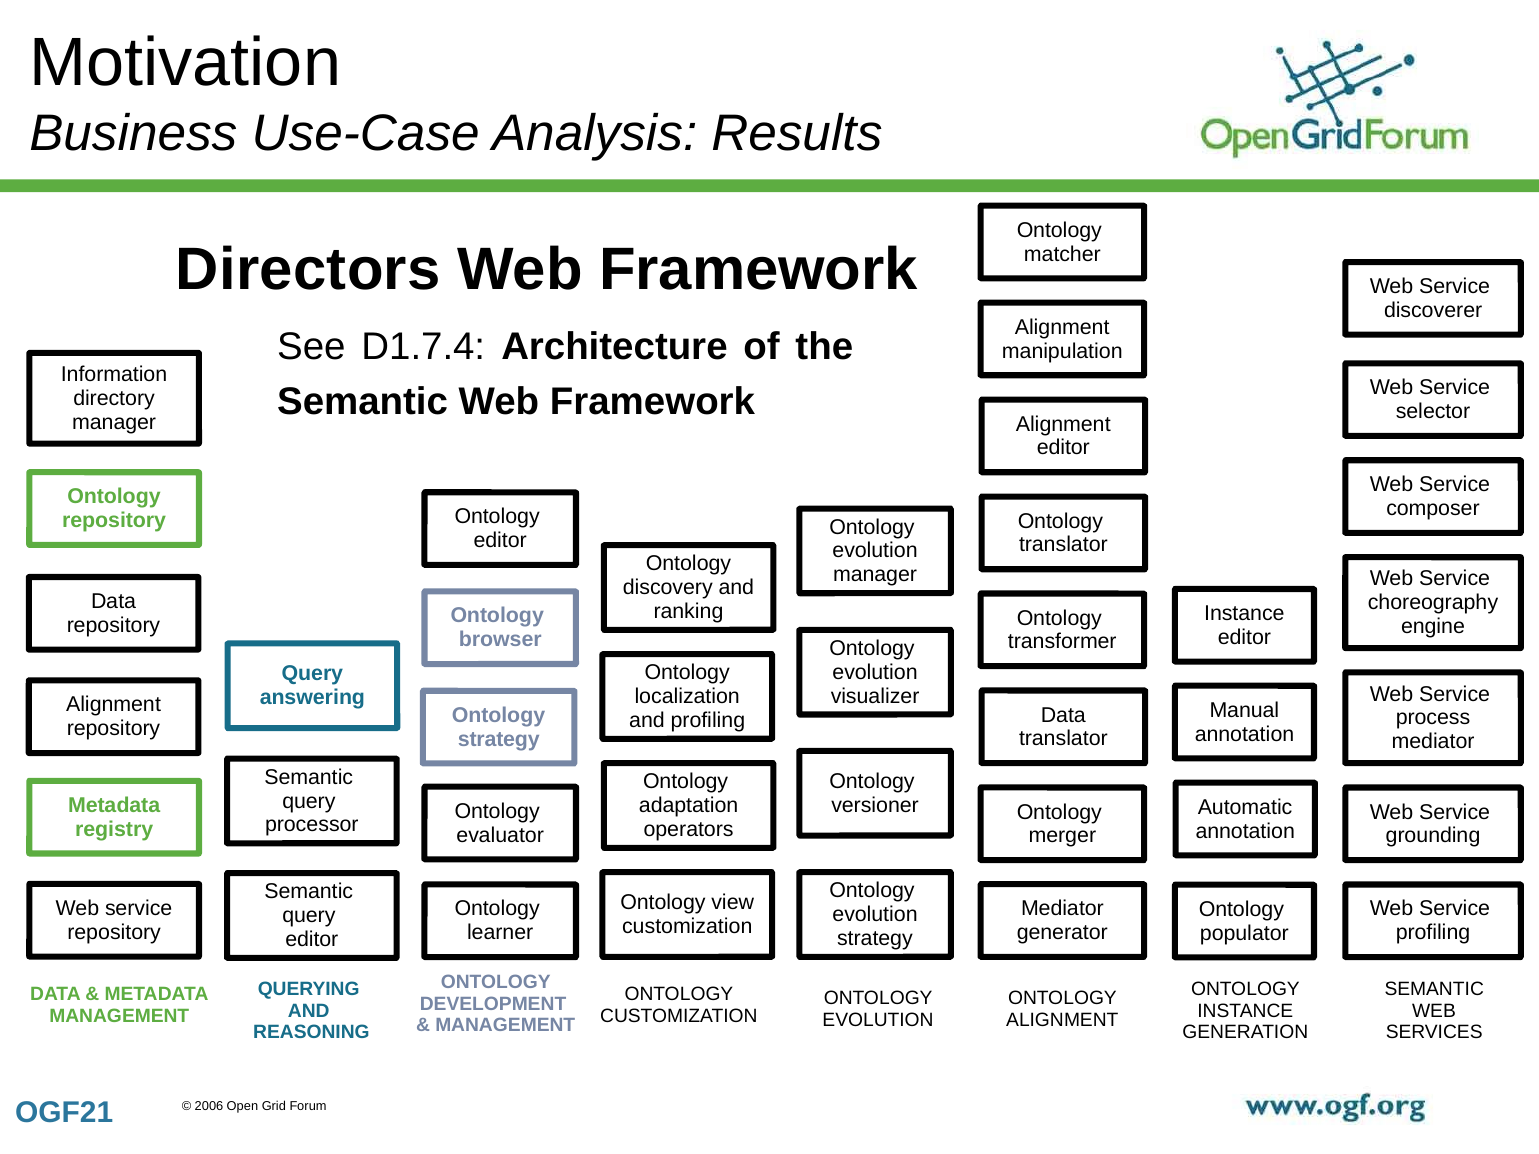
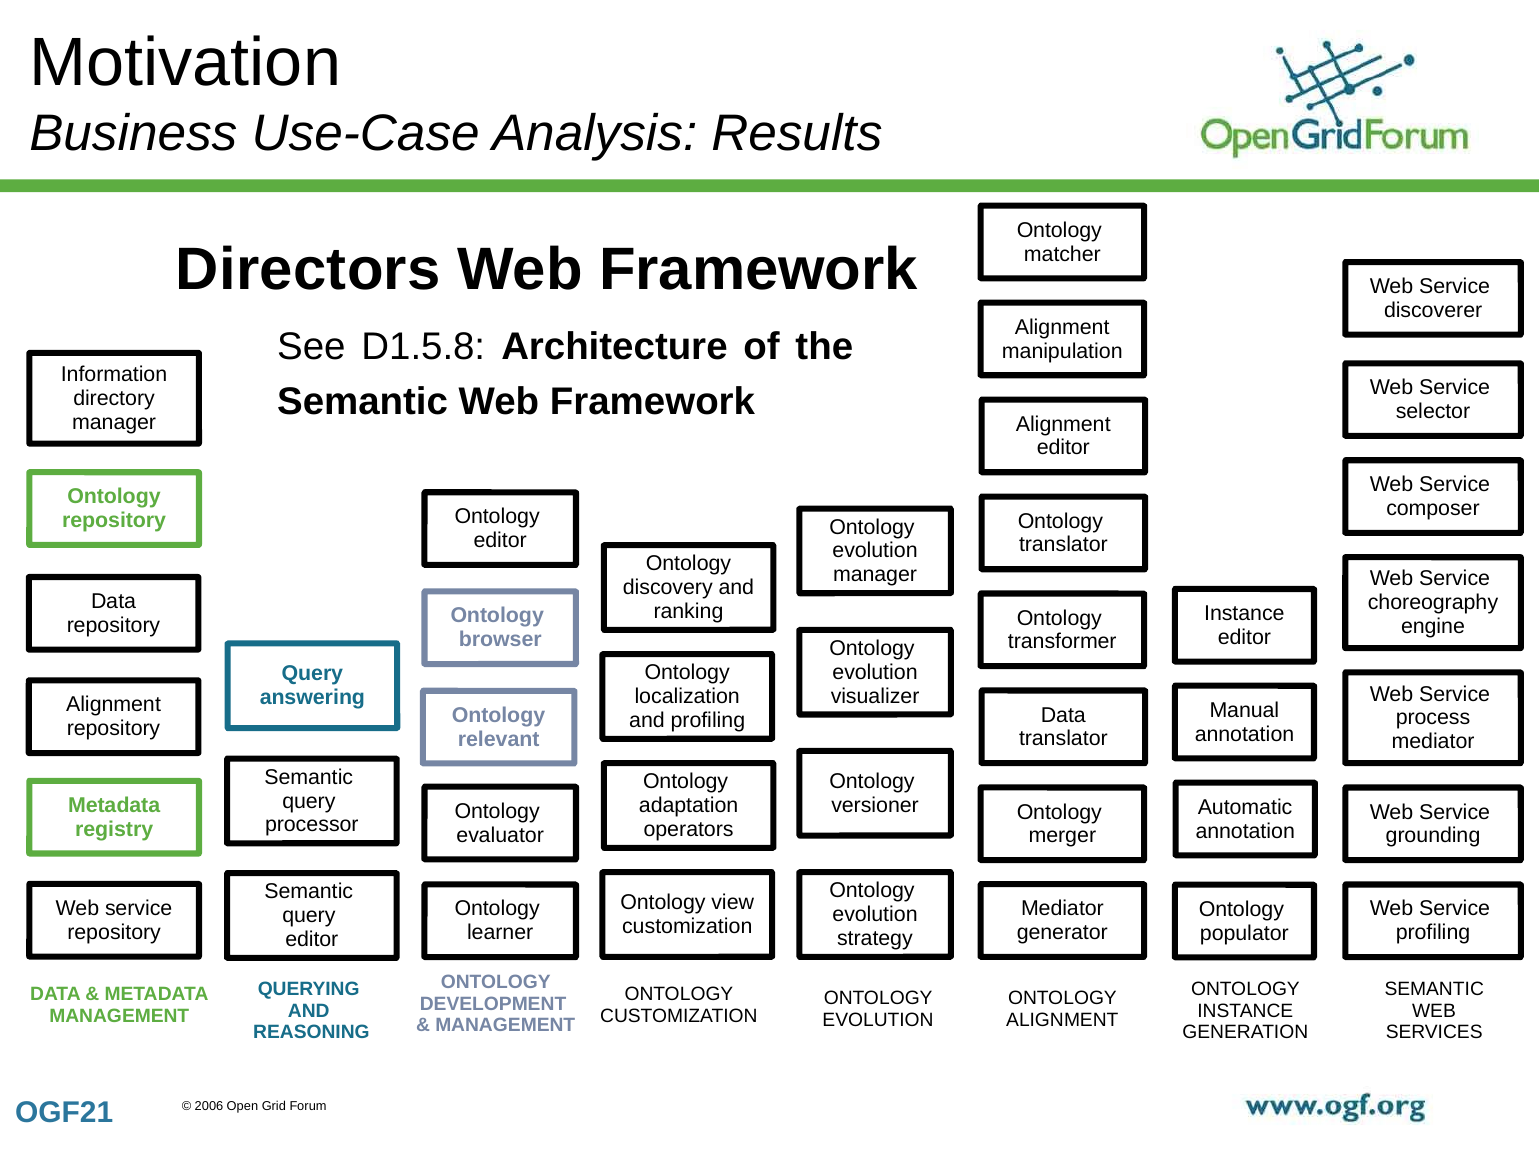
D1.7.4: D1.7.4 -> D1.5.8 (423, 347)
strategy: strategy -> relevant (499, 739)
